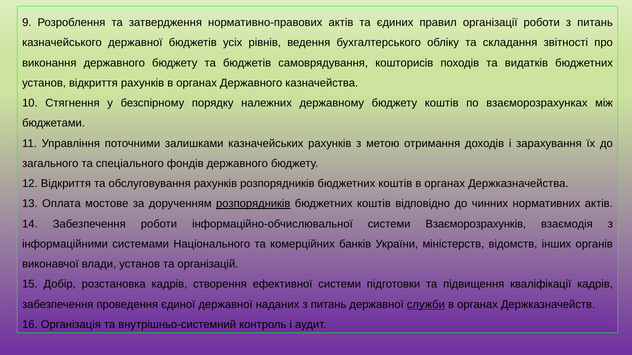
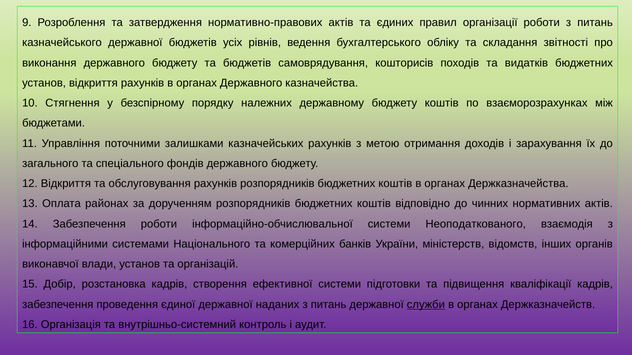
мостове: мостове -> районах (107, 204)
розпорядників underline: present -> none (253, 204)
Взаєморозрахунків: Взаєморозрахунків -> Неоподаткованого (476, 224)
